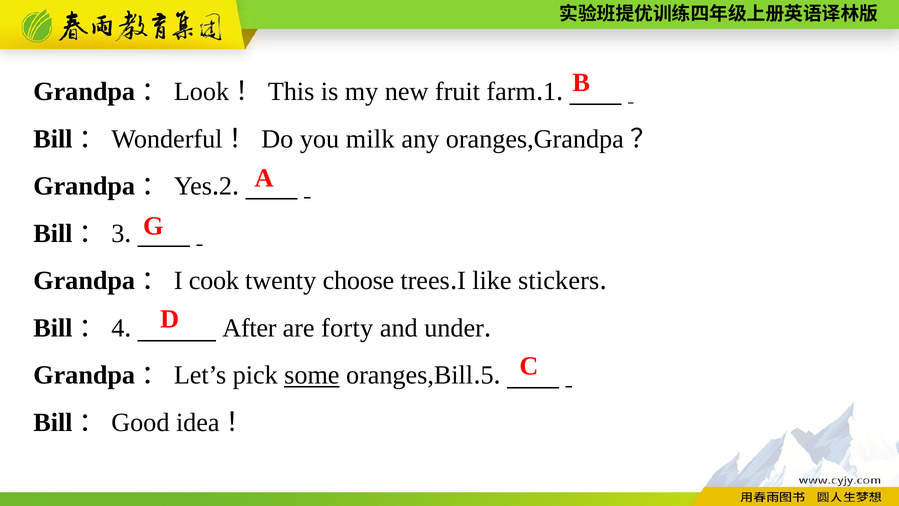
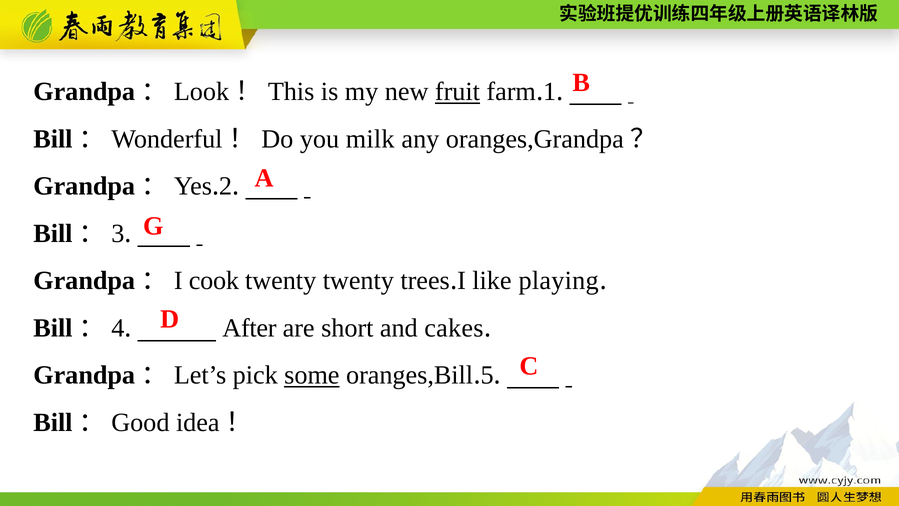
fruit underline: none -> present (457, 92)
twenty choose: choose -> twenty (358, 281)
stickers: stickers -> playing (559, 281)
forty: forty -> short (347, 328)
under: under -> cakes (454, 328)
